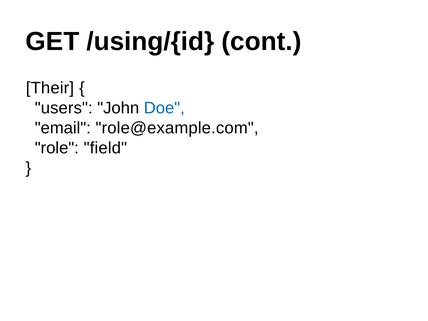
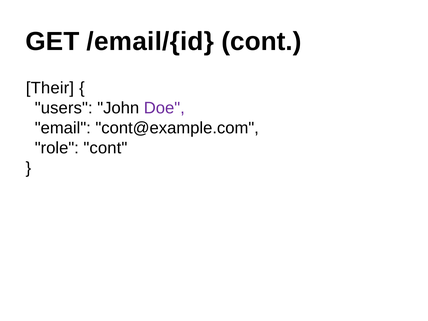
/using/{id: /using/{id -> /email/{id (150, 41)
Doe colour: blue -> purple (164, 108)
role@example.com: role@example.com -> cont@example.com (177, 128)
role field: field -> cont (105, 148)
